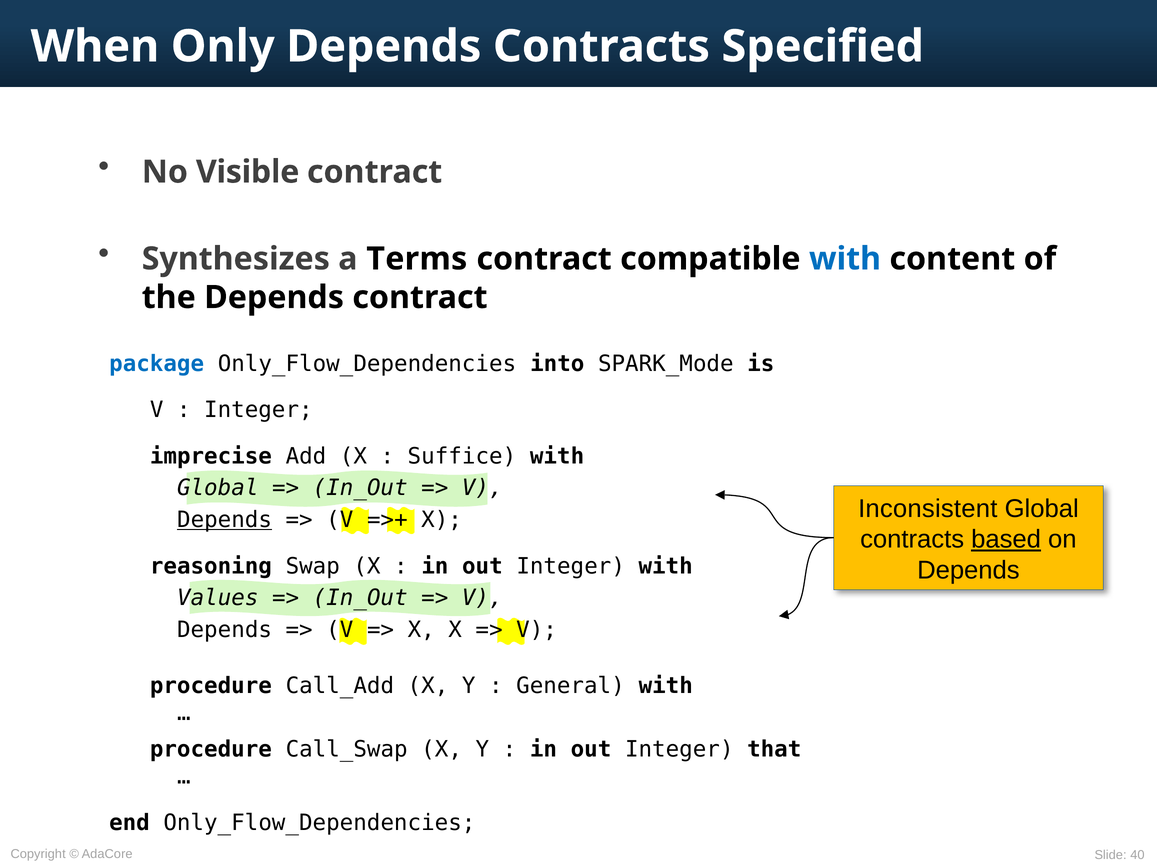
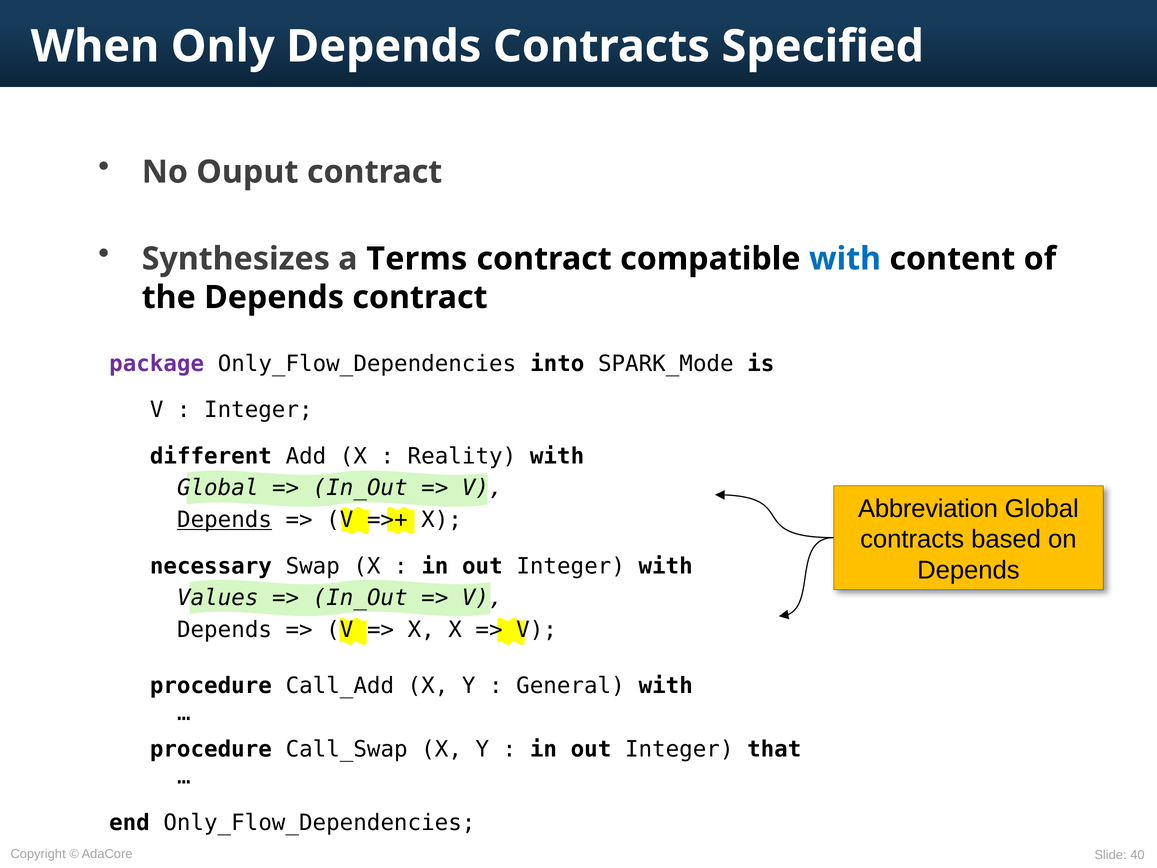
Visible: Visible -> Ouput (247, 172)
package colour: blue -> purple (157, 363)
imprecise: imprecise -> different (211, 456)
Suffice: Suffice -> Reality (462, 456)
Inconsistent: Inconsistent -> Abbreviation (928, 508)
based underline: present -> none (1006, 539)
reasoning: reasoning -> necessary (211, 566)
